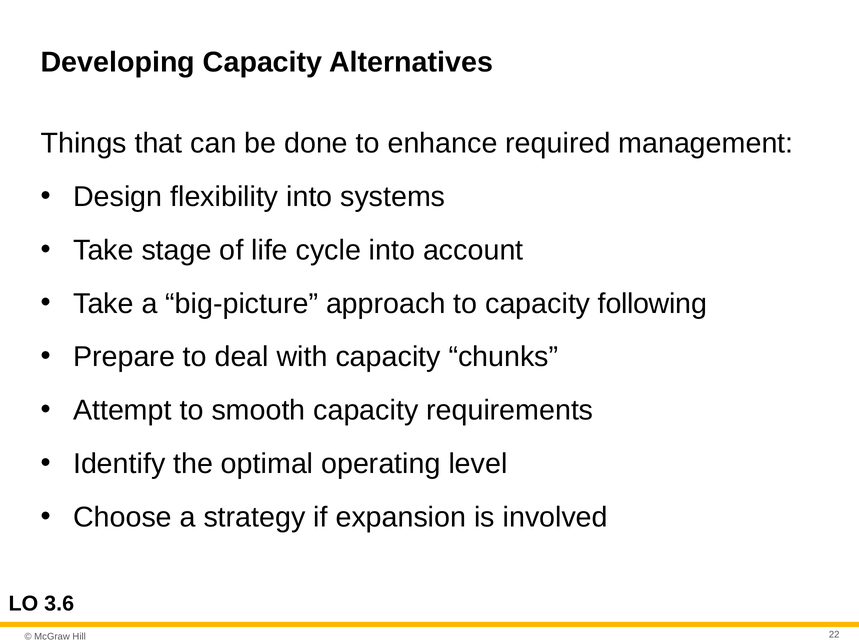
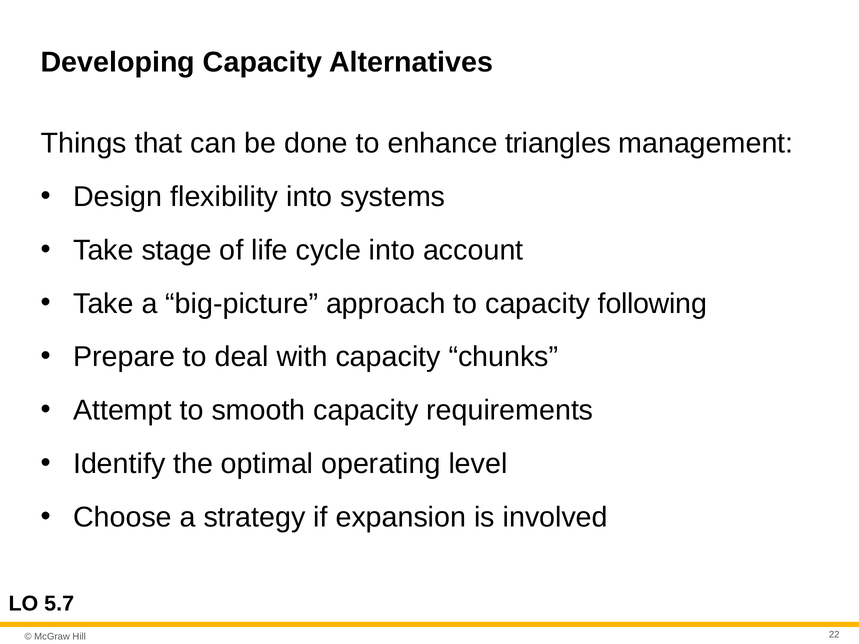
required: required -> triangles (558, 143)
3.6: 3.6 -> 5.7 (59, 604)
